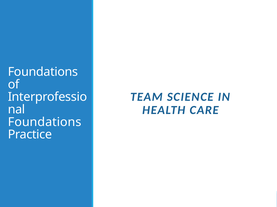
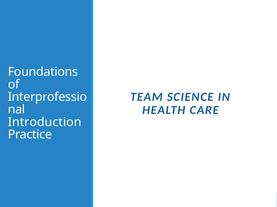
Foundations: Foundations -> Introduction (45, 122)
